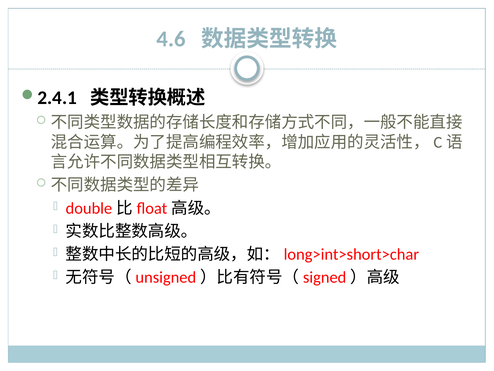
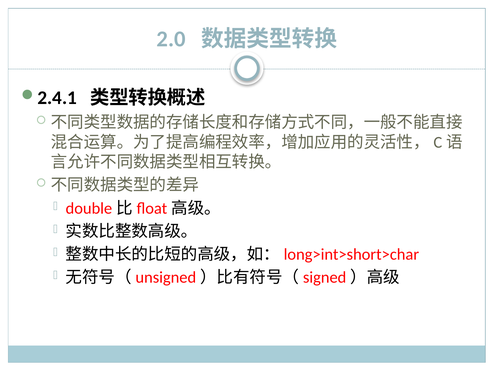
4.6: 4.6 -> 2.0 (171, 39)
